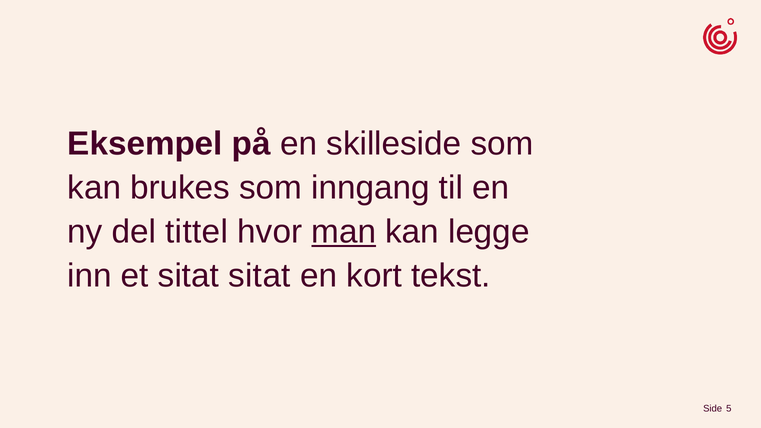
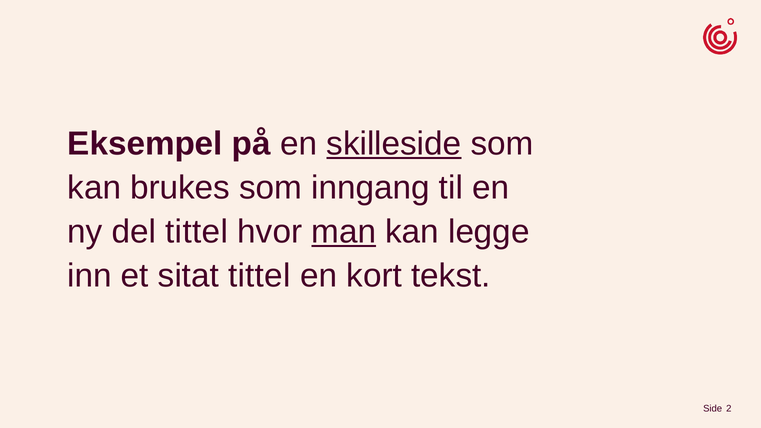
skilleside underline: none -> present (394, 144)
sitat sitat: sitat -> tittel (259, 276)
5: 5 -> 2 (729, 409)
